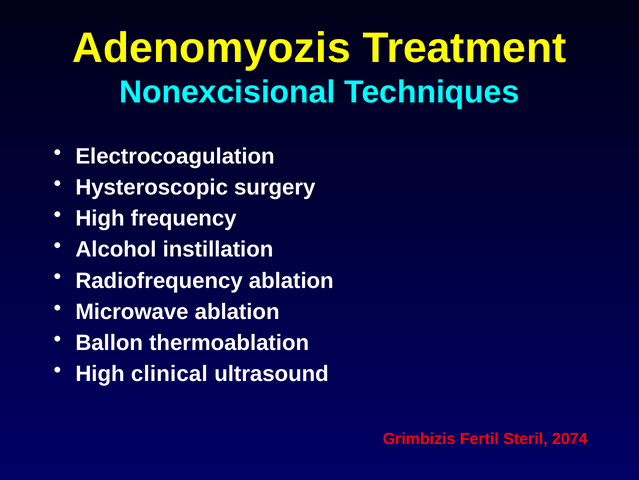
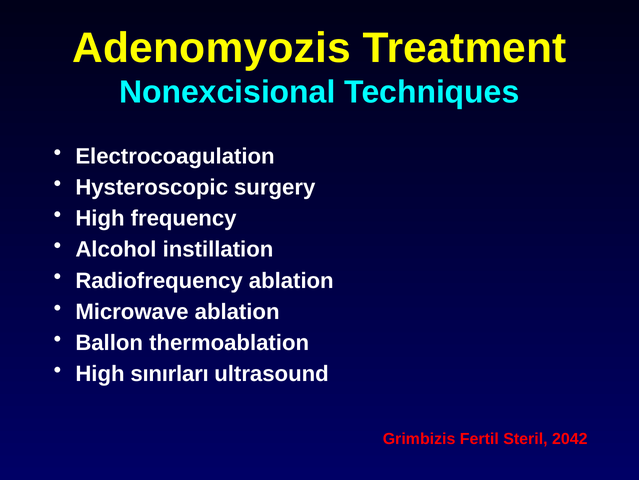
clinical: clinical -> sınırları (170, 373)
2074: 2074 -> 2042 (570, 438)
